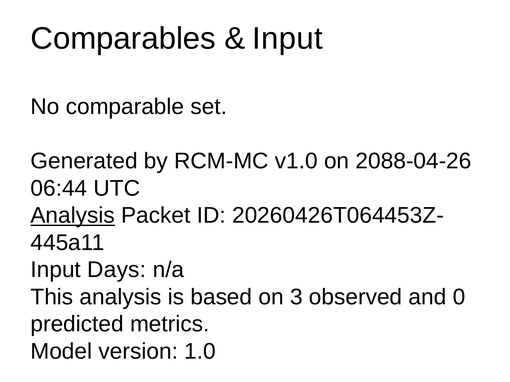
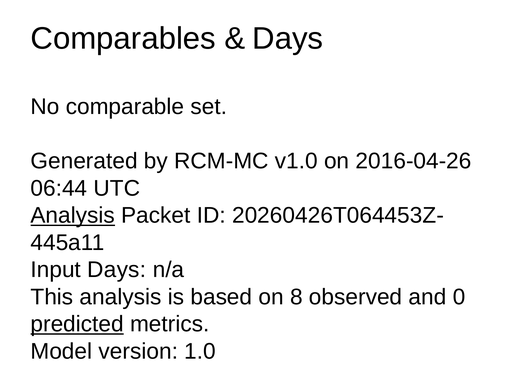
Input: Input -> Days (288, 39)
2088-04-26: 2088-04-26 -> 2016-04-26 (414, 161)
3: 3 -> 8 (296, 297)
predicted underline: none -> present (77, 325)
